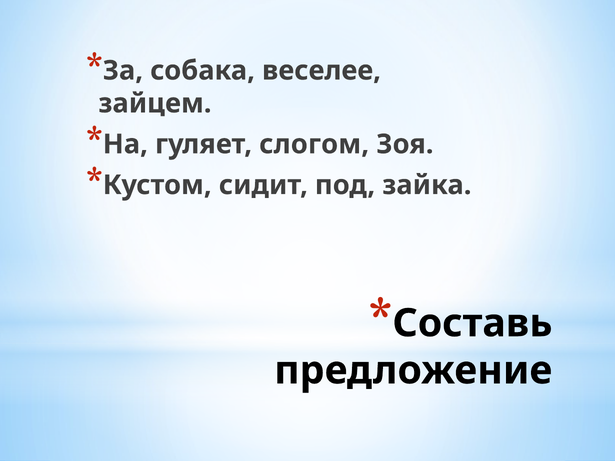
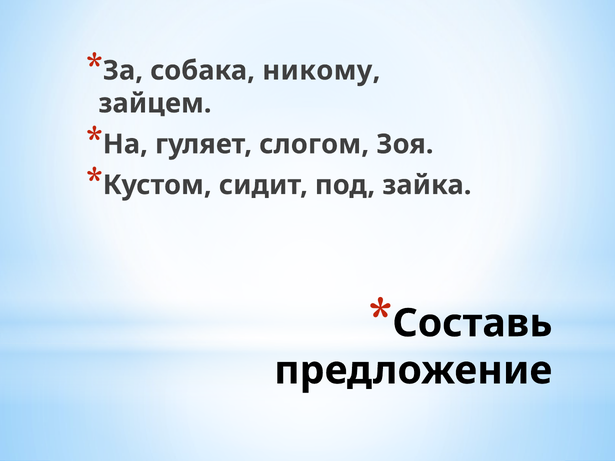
веселее: веселее -> никому (321, 71)
